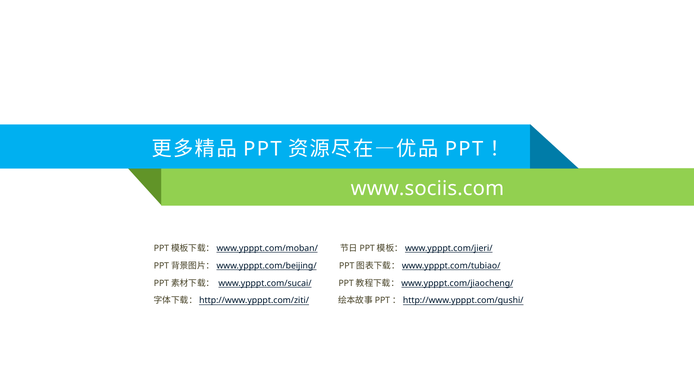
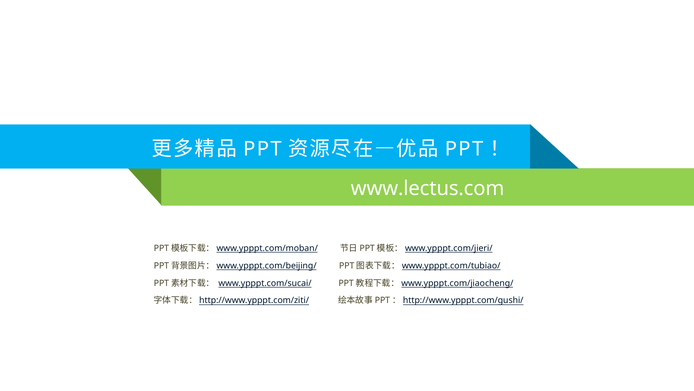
www.sociis.com: www.sociis.com -> www.lectus.com (428, 188)
